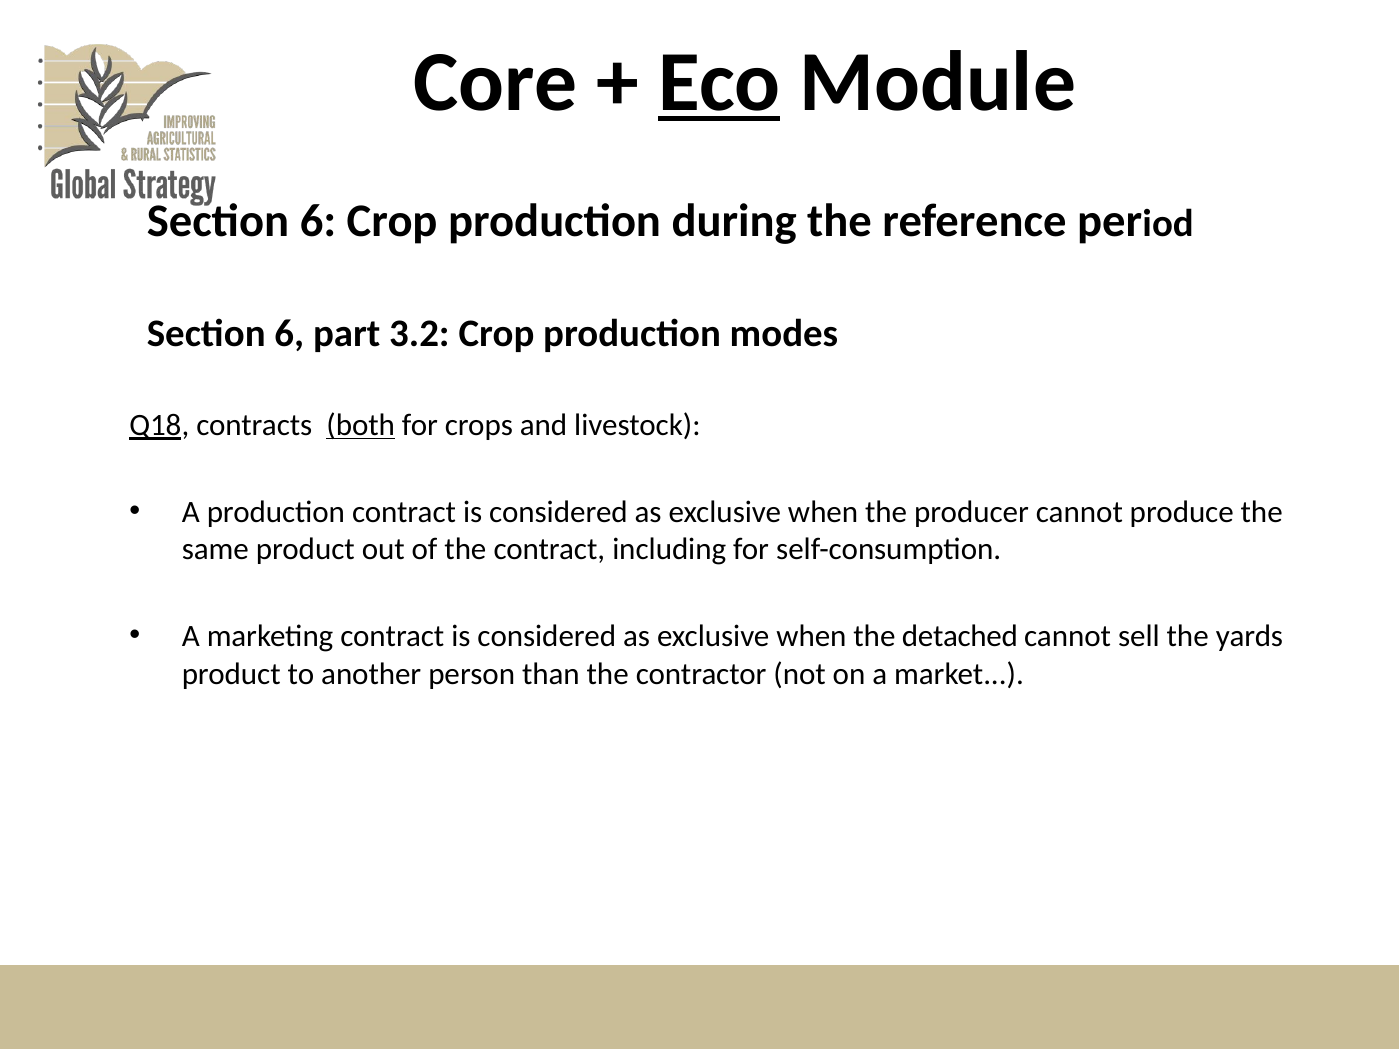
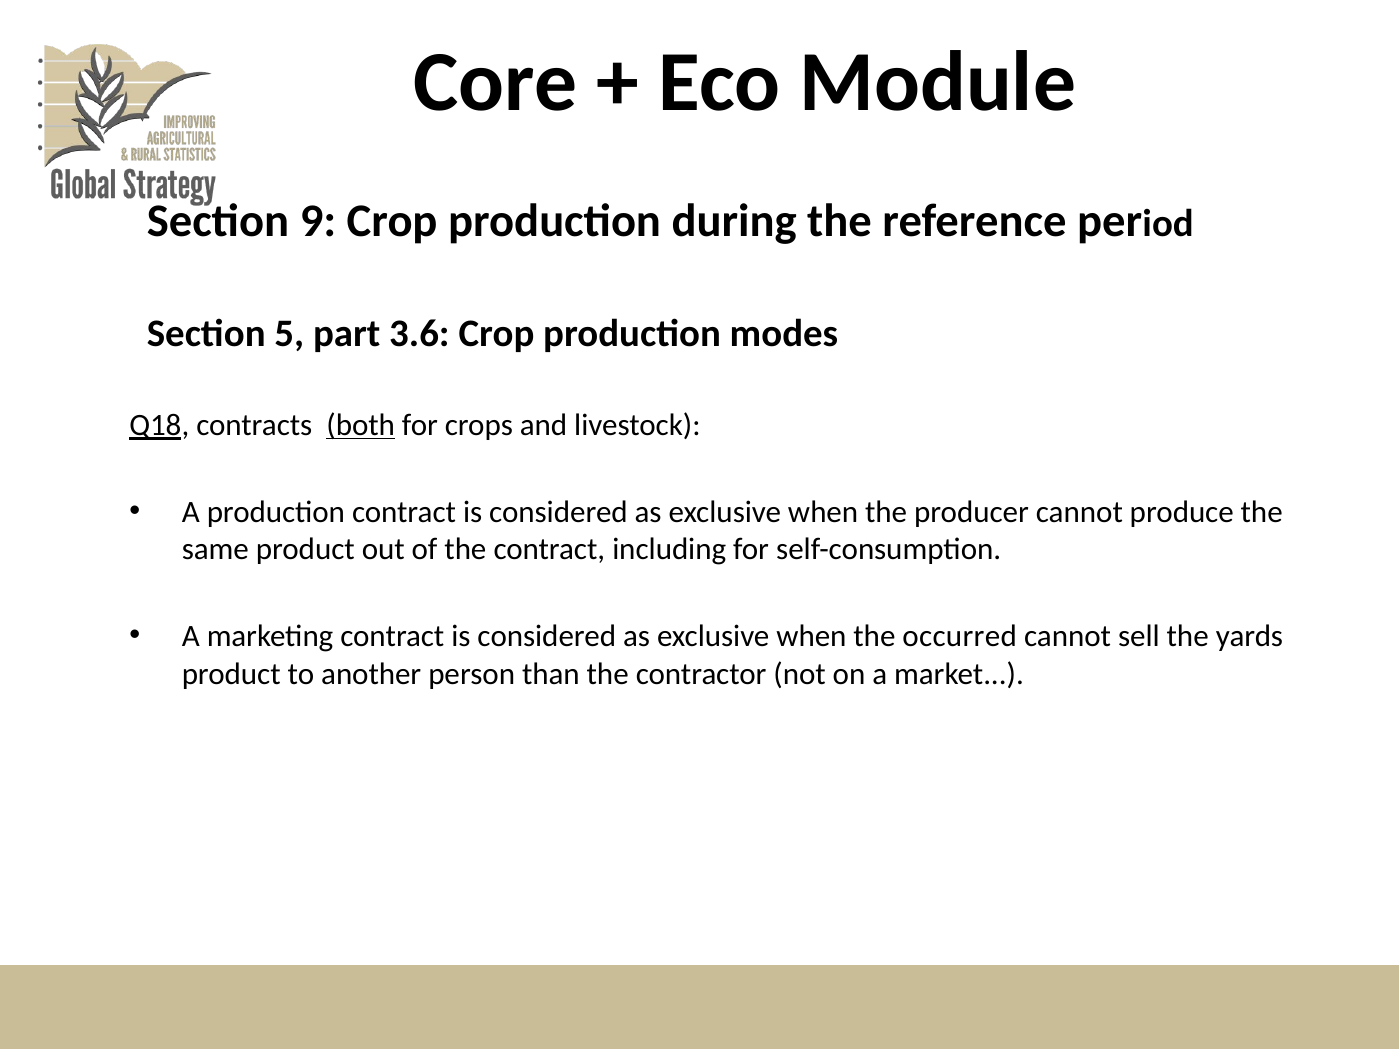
Eco underline: present -> none (720, 82)
6: 6 -> 9 (318, 221)
6: 6 -> 5 (289, 334)
3.2: 3.2 -> 3.6 (419, 334)
detached: detached -> occurred (960, 637)
